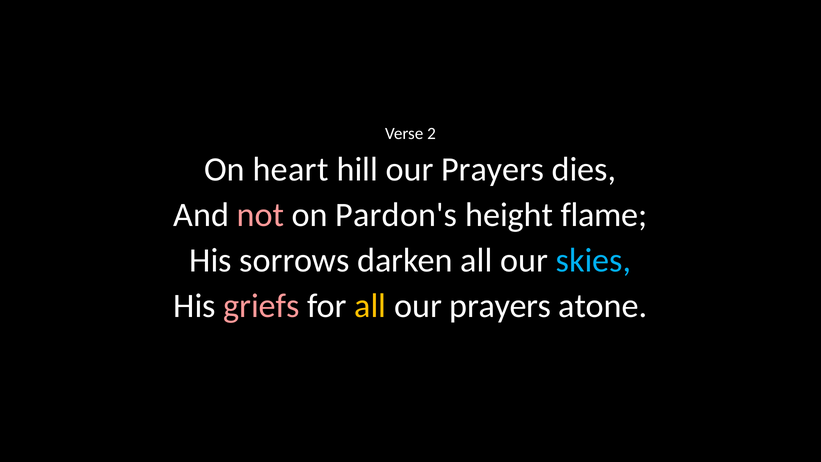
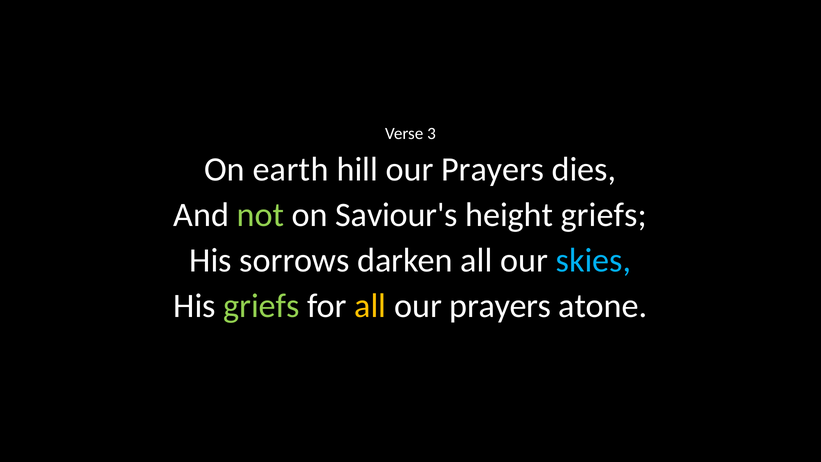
2: 2 -> 3 (432, 133)
heart: heart -> earth (291, 170)
not colour: pink -> light green (260, 215)
Pardon's: Pardon's -> Saviour's (397, 215)
height flame: flame -> griefs (604, 215)
griefs colour: pink -> light green (261, 306)
